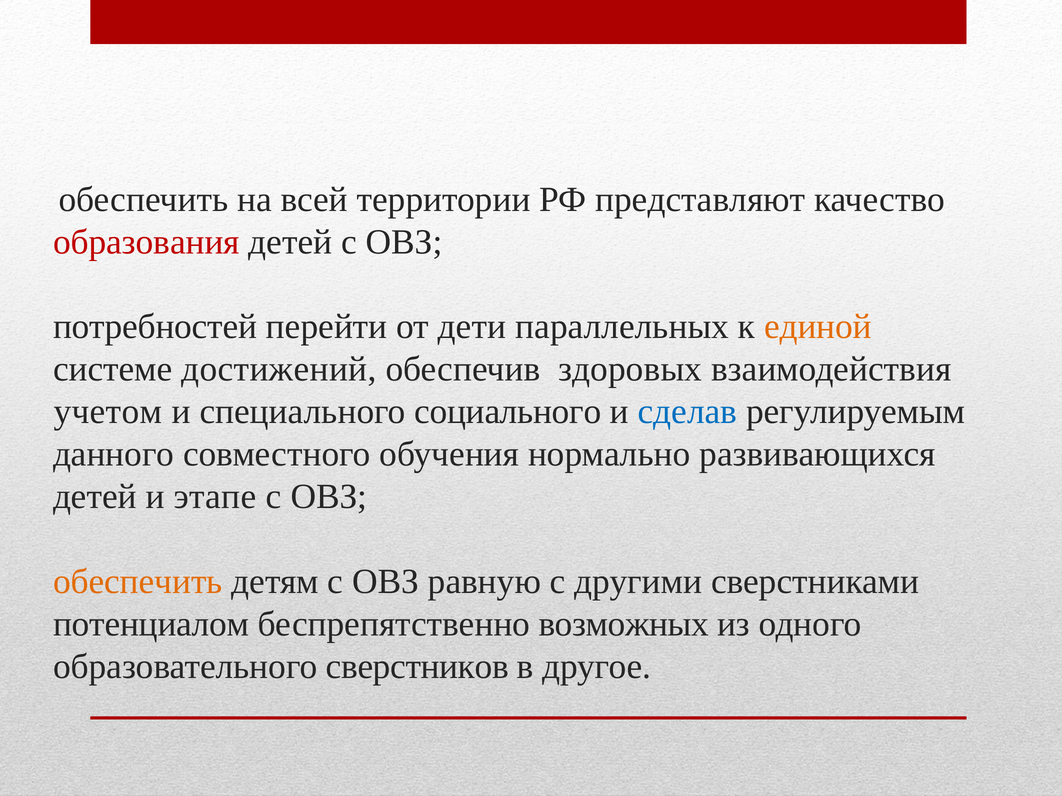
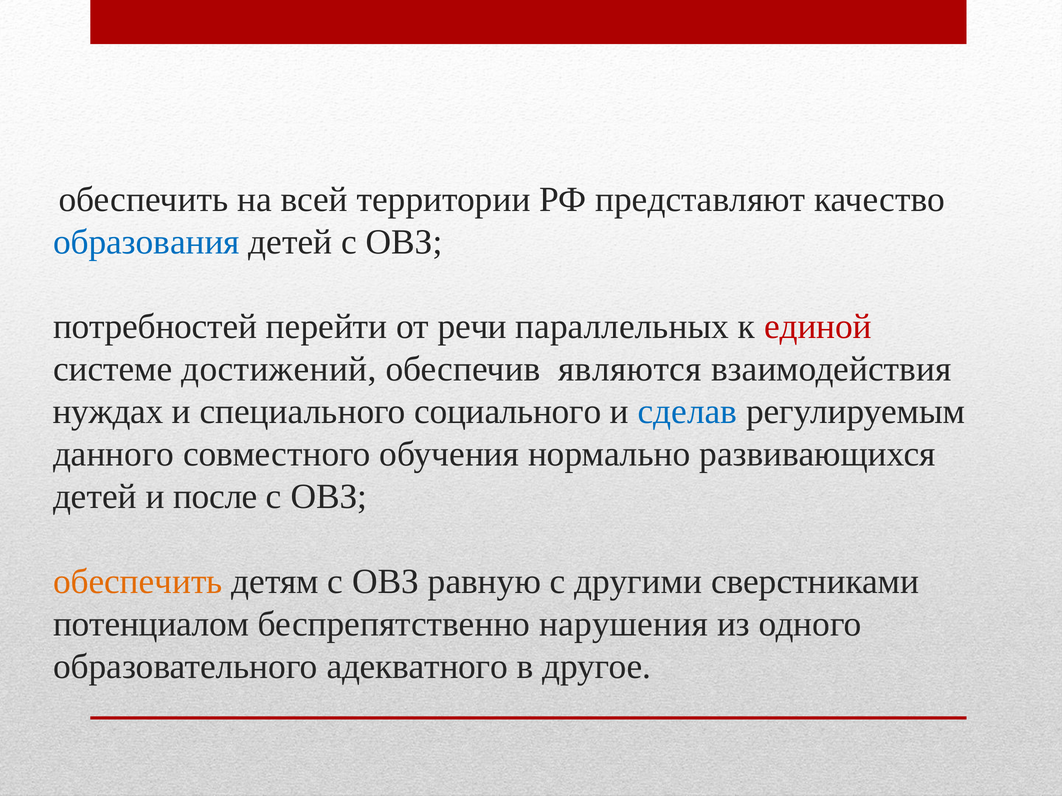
образования colour: red -> blue (146, 242)
дети: дети -> речи (472, 327)
единой colour: orange -> red (818, 327)
здоровых: здоровых -> являются (630, 370)
учетом: учетом -> нуждах (108, 412)
этапе: этапе -> после (215, 497)
возможных: возможных -> нарушения (624, 624)
сверстников: сверстников -> адекватного (417, 667)
